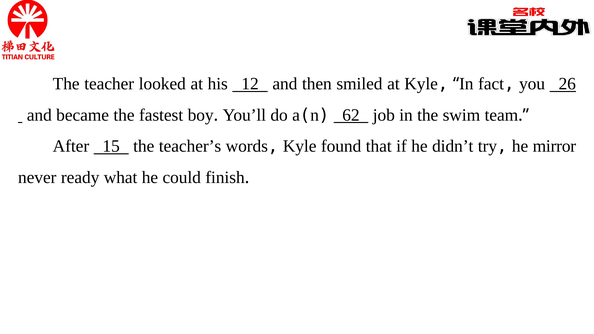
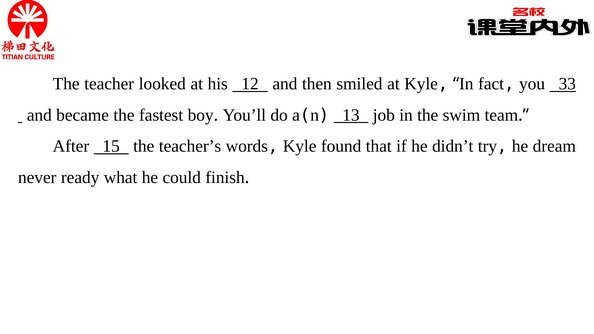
26: 26 -> 33 (567, 84)
62: 62 -> 13 (351, 115)
mirror: mirror -> dream (554, 146)
